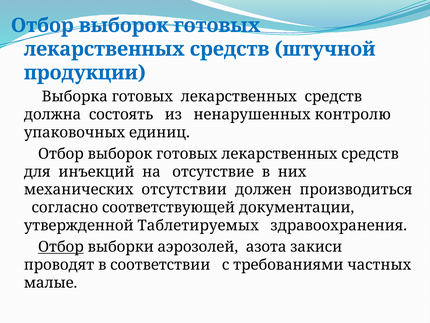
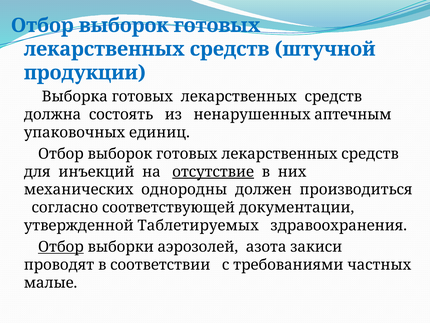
контролю: контролю -> аптечным (353, 114)
отсутствие underline: none -> present (213, 171)
отсутствии: отсутствии -> однородны (184, 189)
